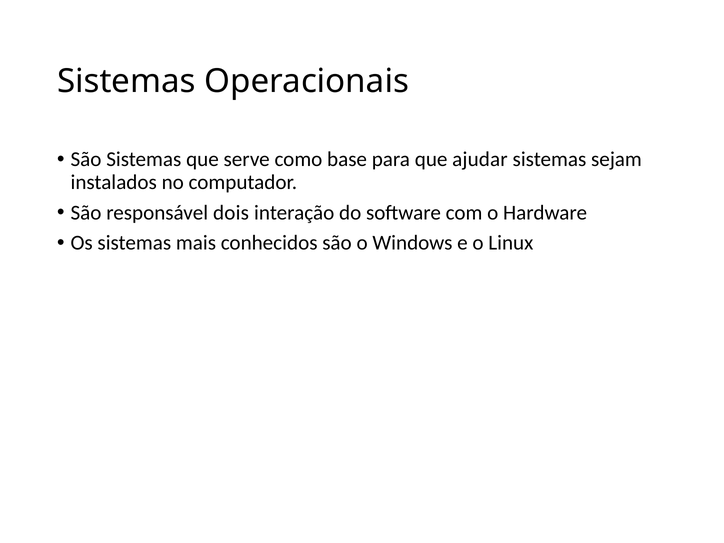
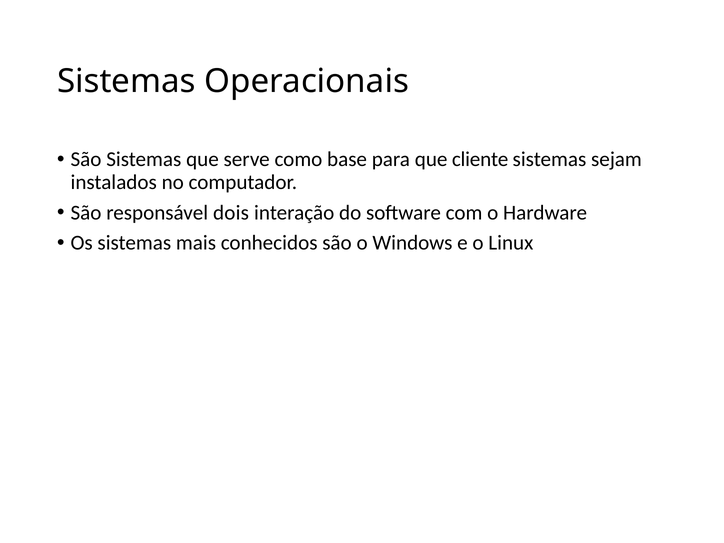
ajudar: ajudar -> cliente (480, 159)
